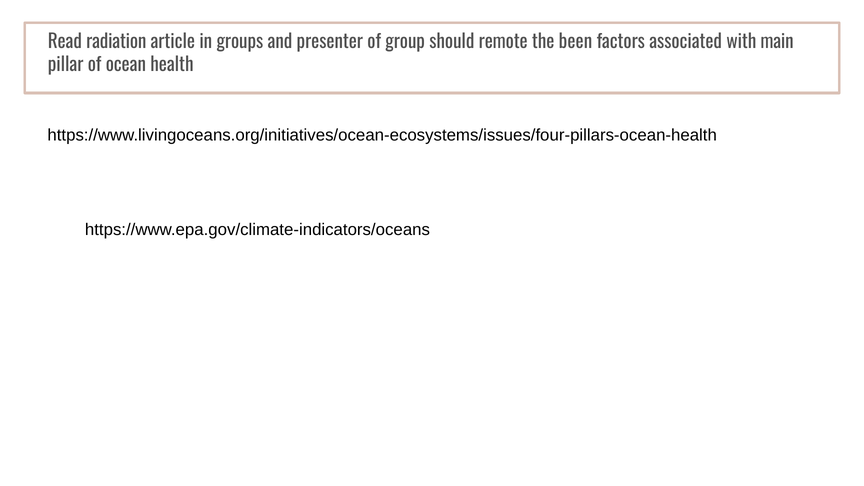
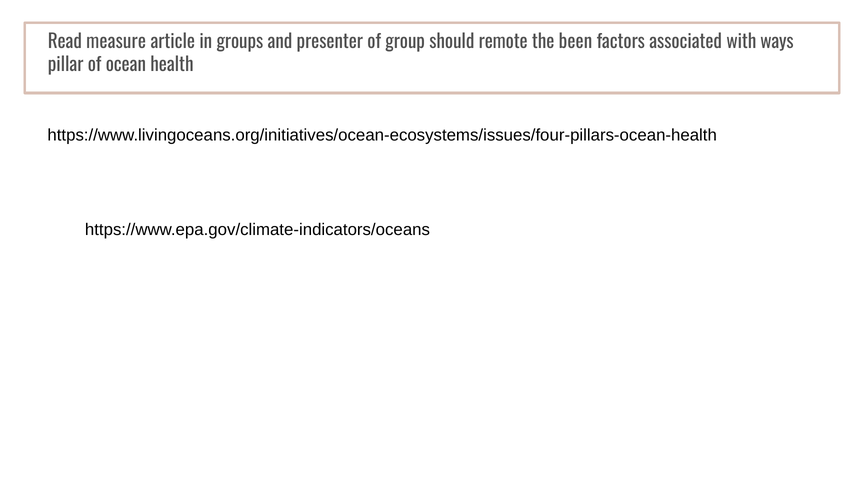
radiation: radiation -> measure (116, 42)
main: main -> ways (777, 42)
